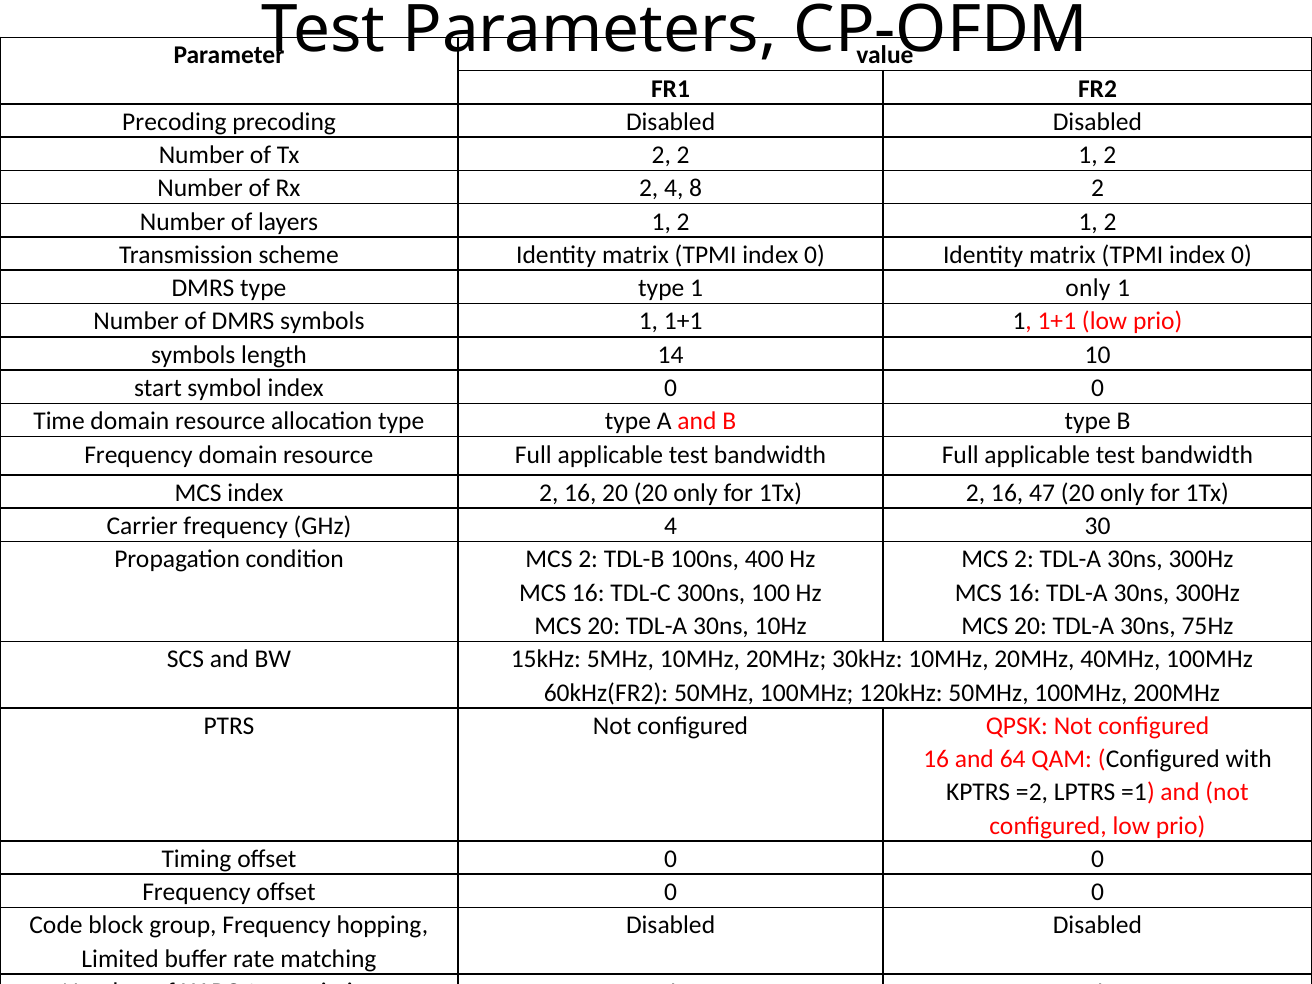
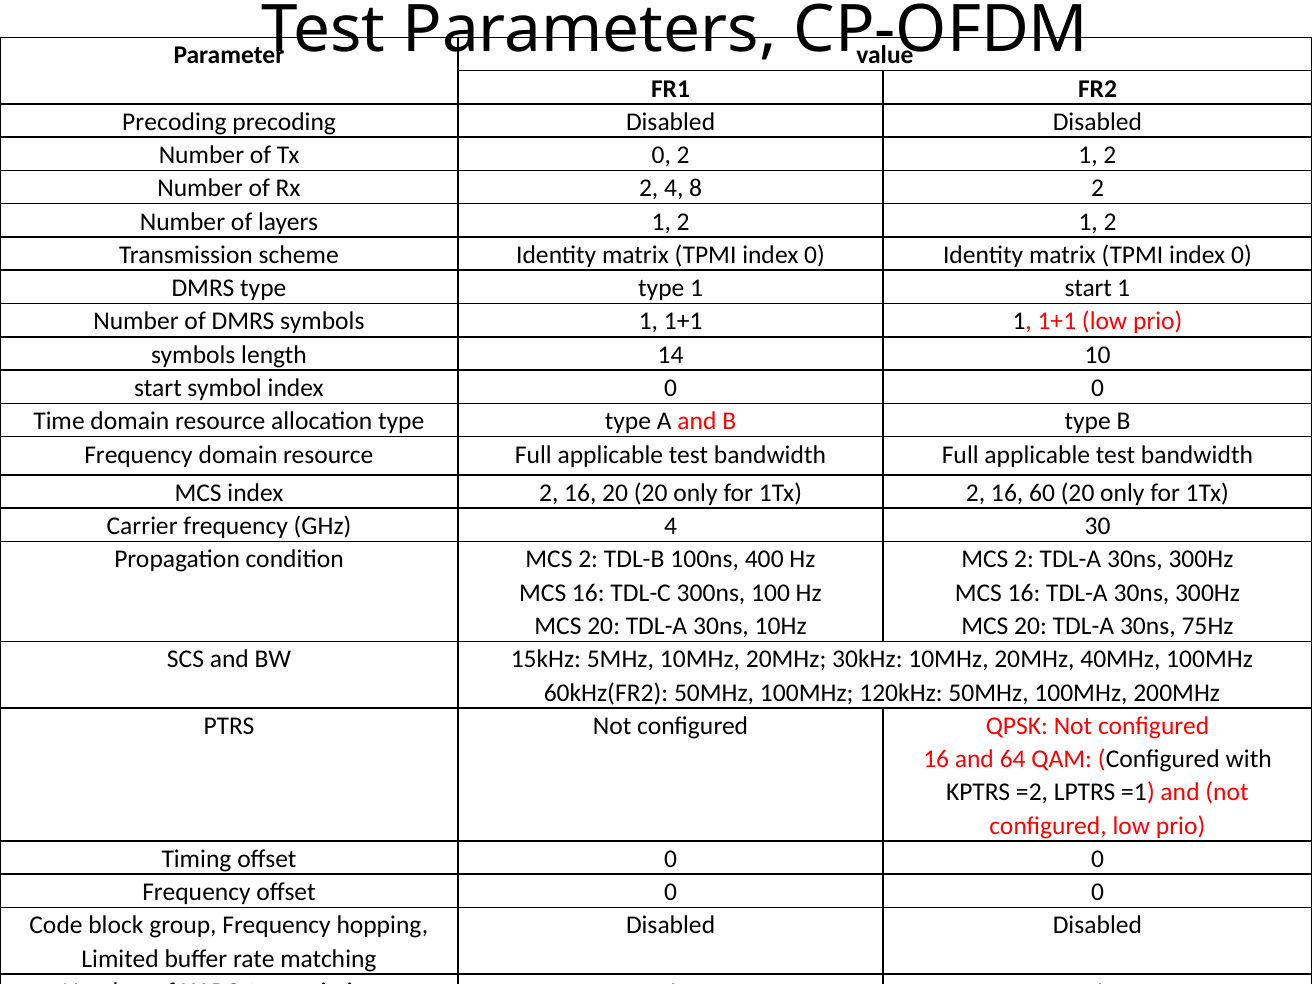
Tx 2: 2 -> 0 (661, 155)
1 only: only -> start (1088, 288)
47: 47 -> 60 (1042, 493)
